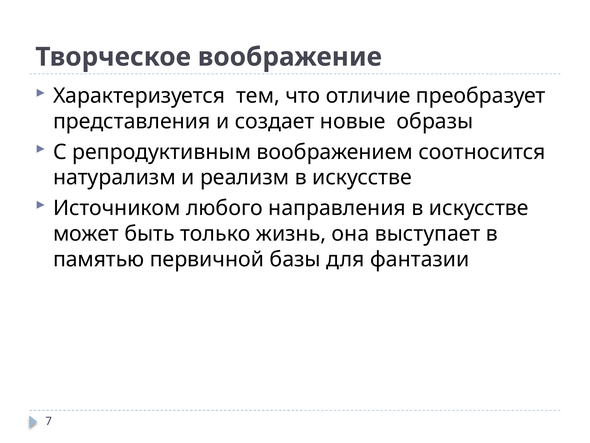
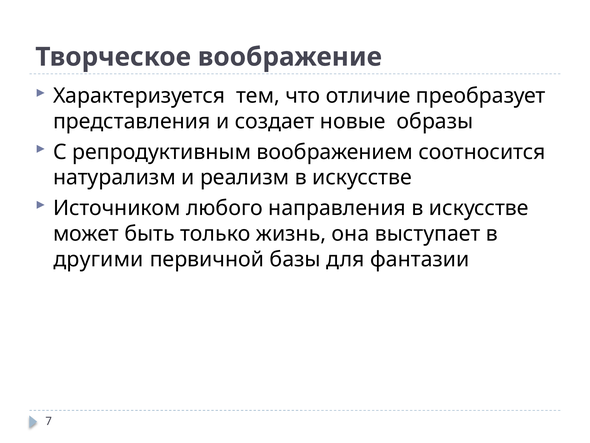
памятью: памятью -> другими (98, 259)
